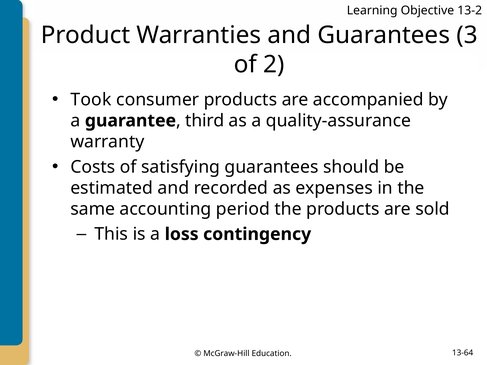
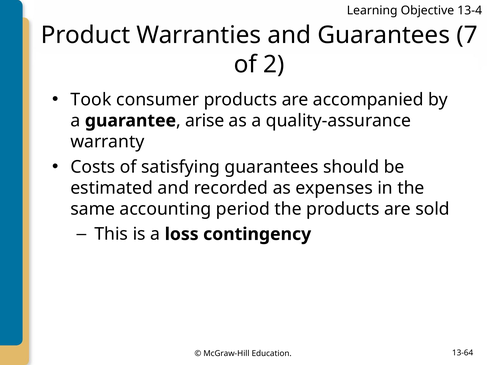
13-2: 13-2 -> 13-4 (470, 10)
3: 3 -> 7 (467, 35)
third: third -> arise (205, 121)
